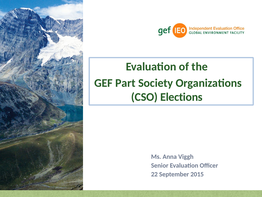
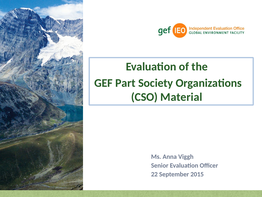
Elections: Elections -> Material (181, 97)
